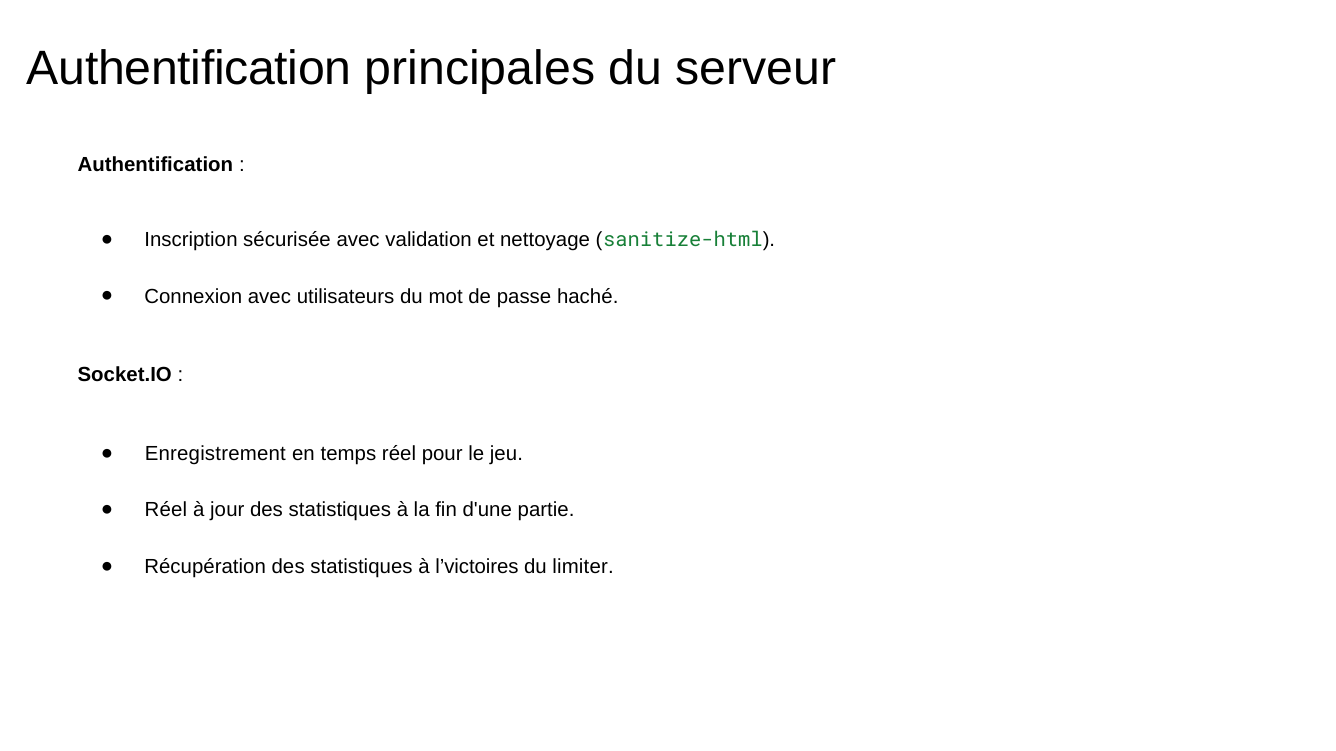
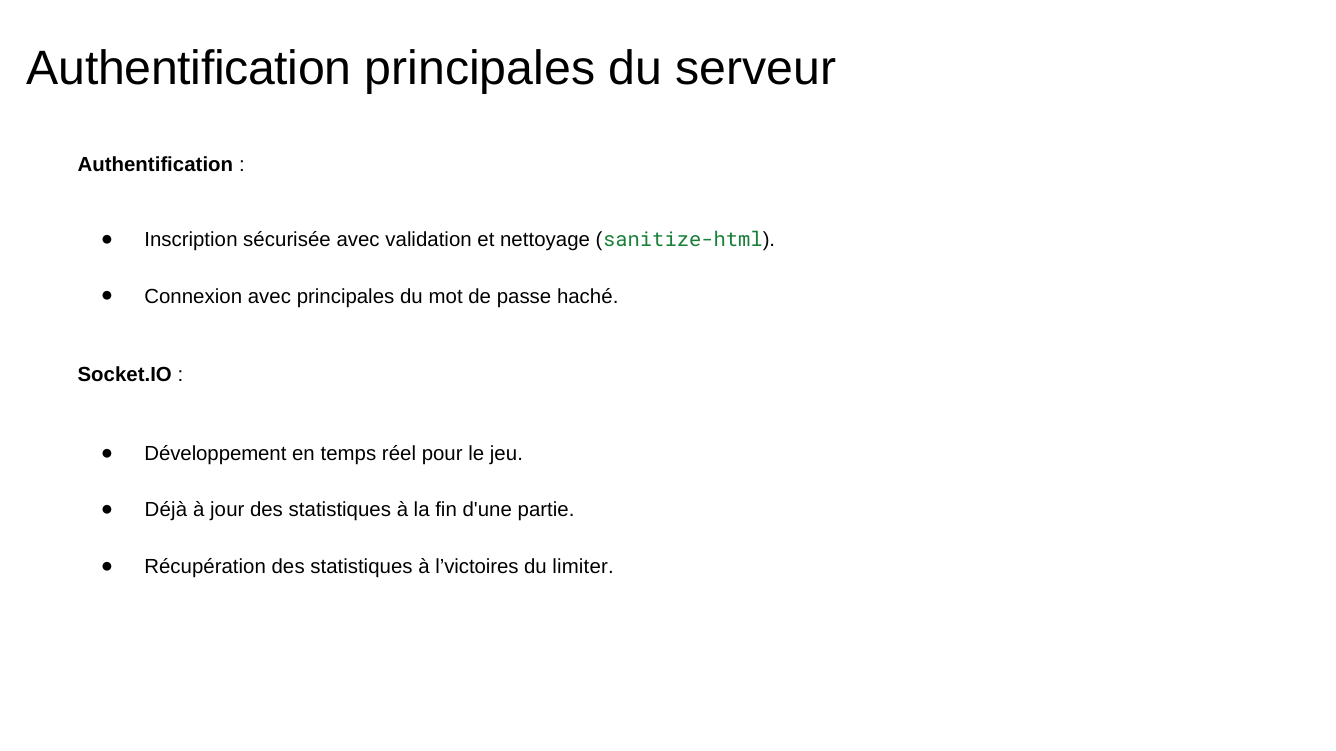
avec utilisateurs: utilisateurs -> principales (346, 297)
Enregistrement: Enregistrement -> Développement (215, 454)
Réel: Réel -> Déjà (166, 511)
